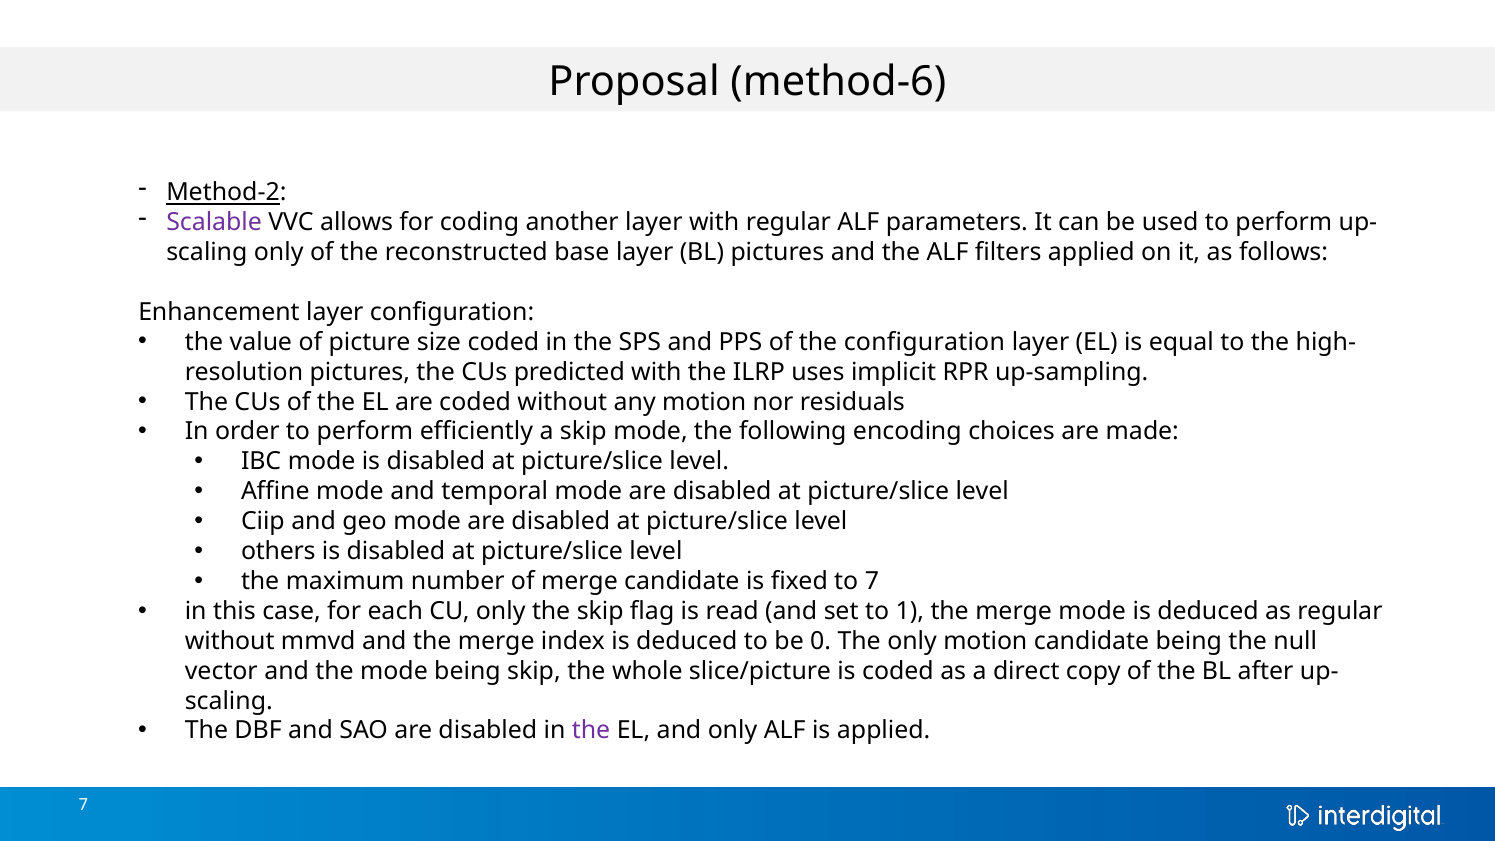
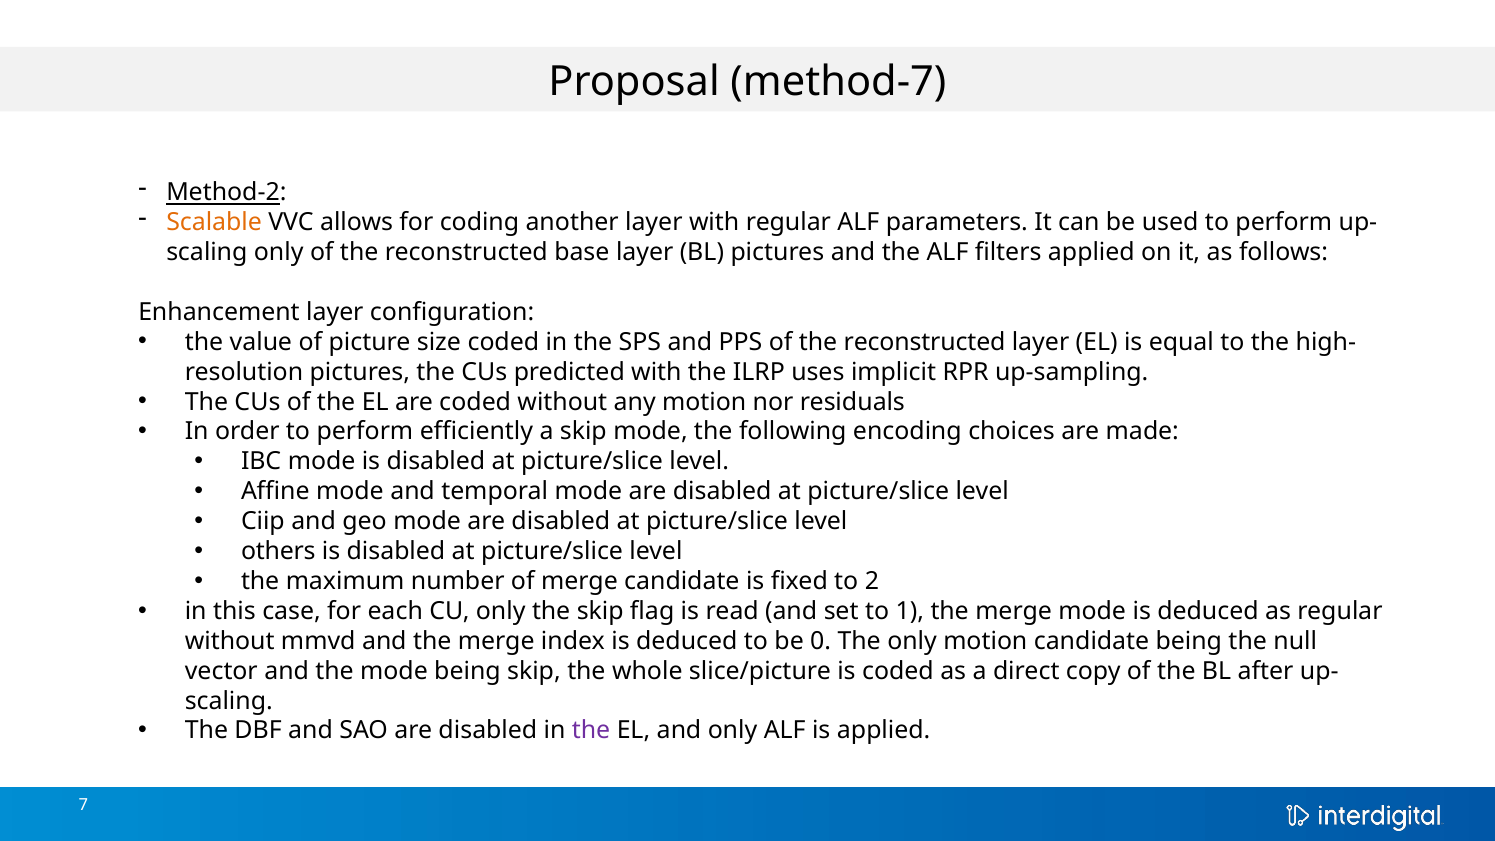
method-6: method-6 -> method-7 (838, 82)
Scalable colour: purple -> orange (214, 222)
PPS of the configuration: configuration -> reconstructed (925, 342)
to 7: 7 -> 2 (872, 581)
